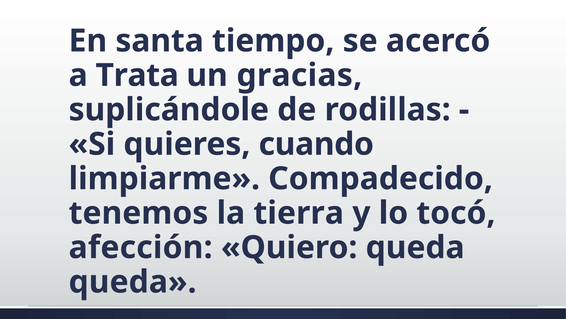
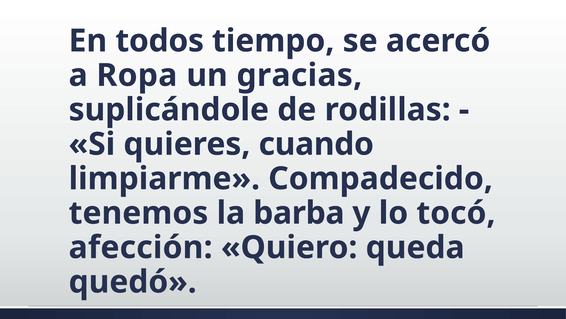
santa: santa -> todos (160, 41)
Trata: Trata -> Ropa (137, 75)
tierra: tierra -> barba (299, 213)
queda: queda -> quedó (133, 281)
